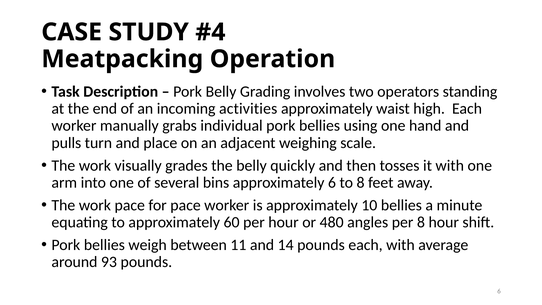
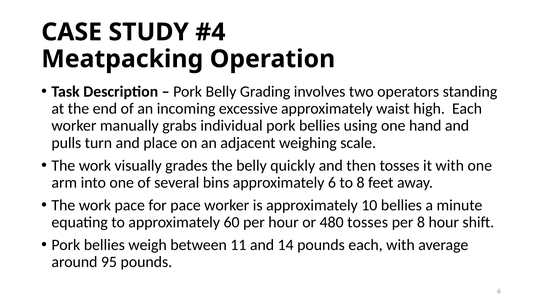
activities: activities -> excessive (248, 109)
480 angles: angles -> tosses (368, 222)
93: 93 -> 95 (109, 262)
